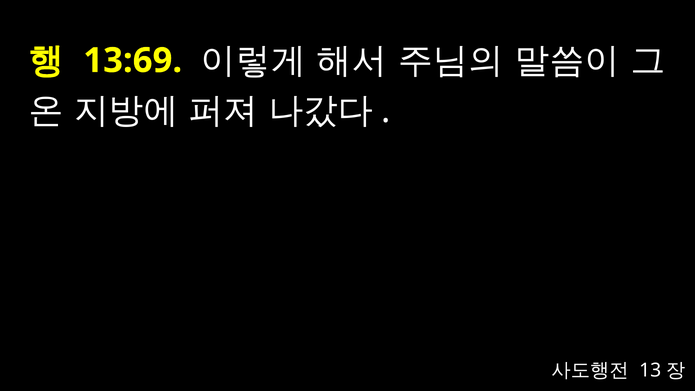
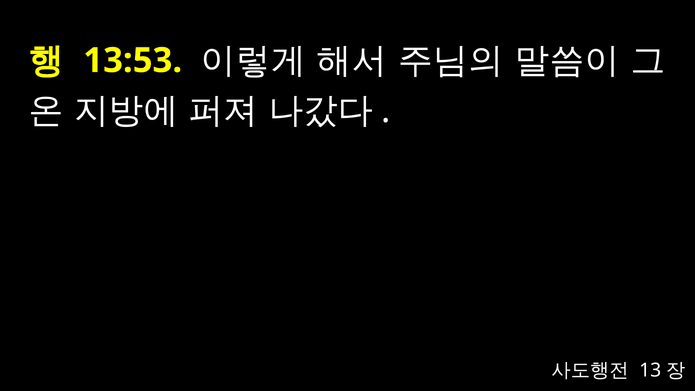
13:69: 13:69 -> 13:53 (133, 61)
